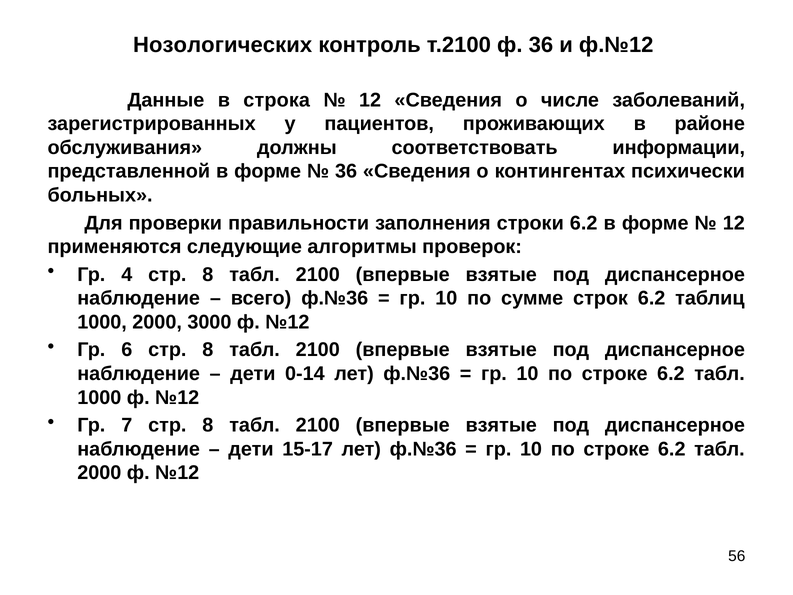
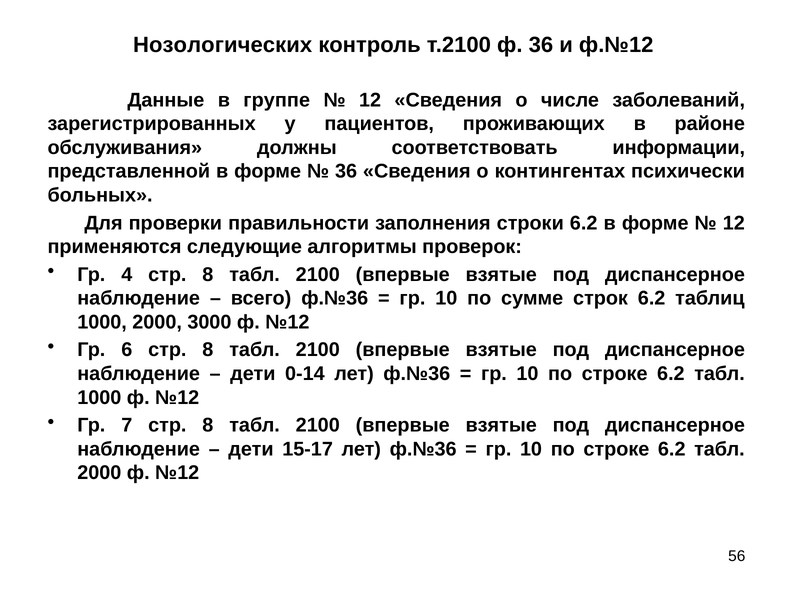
строка: строка -> группе (277, 100)
